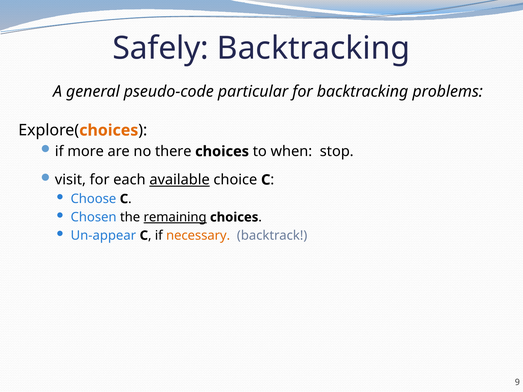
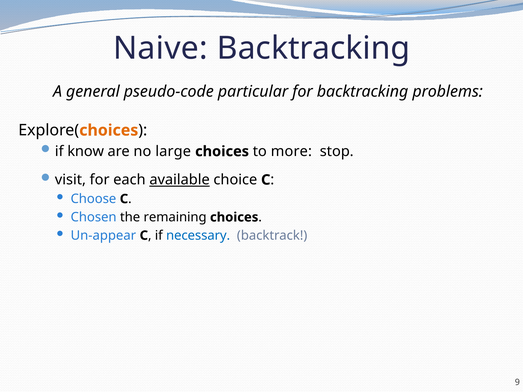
Safely: Safely -> Naive (160, 48)
more: more -> know (86, 152)
there: there -> large (173, 152)
when: when -> more (291, 152)
remaining underline: present -> none (175, 217)
necessary colour: orange -> blue (198, 236)
